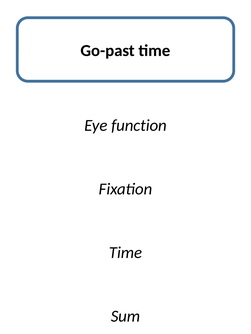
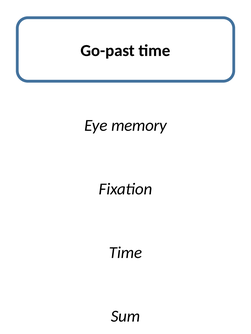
function: function -> memory (139, 126)
